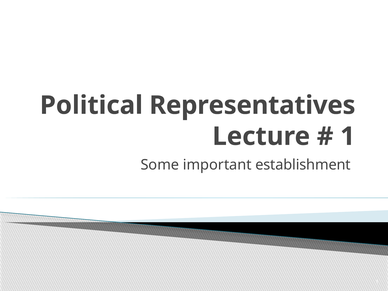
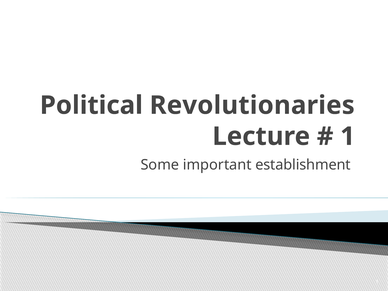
Representatives: Representatives -> Revolutionaries (252, 105)
